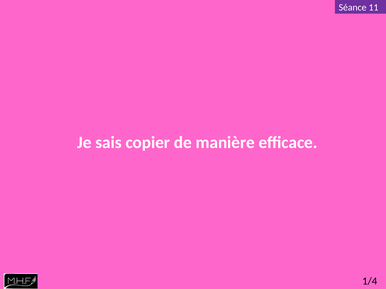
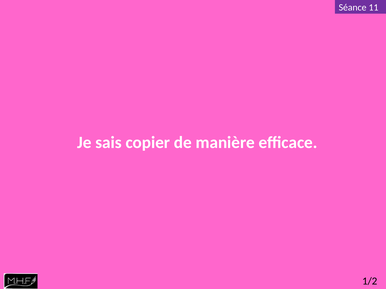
1/4: 1/4 -> 1/2 (370, 282)
